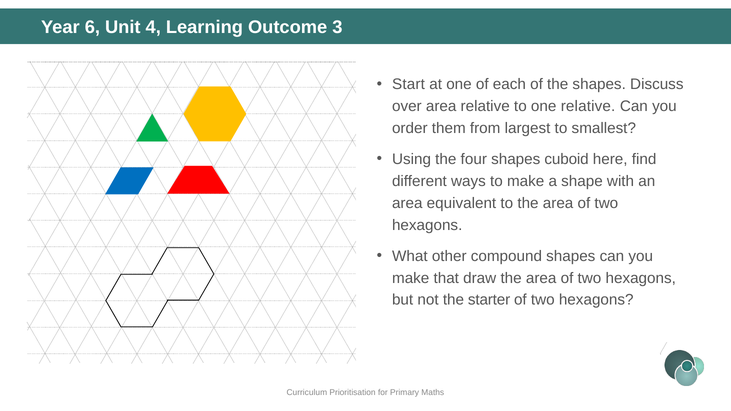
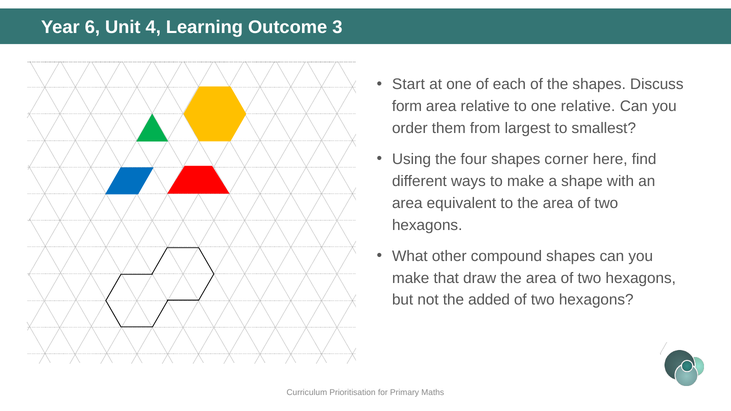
over: over -> form (407, 106)
cuboid: cuboid -> corner (566, 159)
starter: starter -> added (489, 300)
